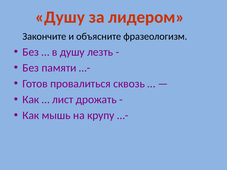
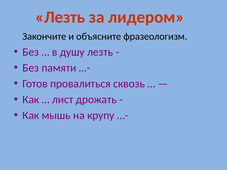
Душу: Душу -> Лезть (60, 17)
